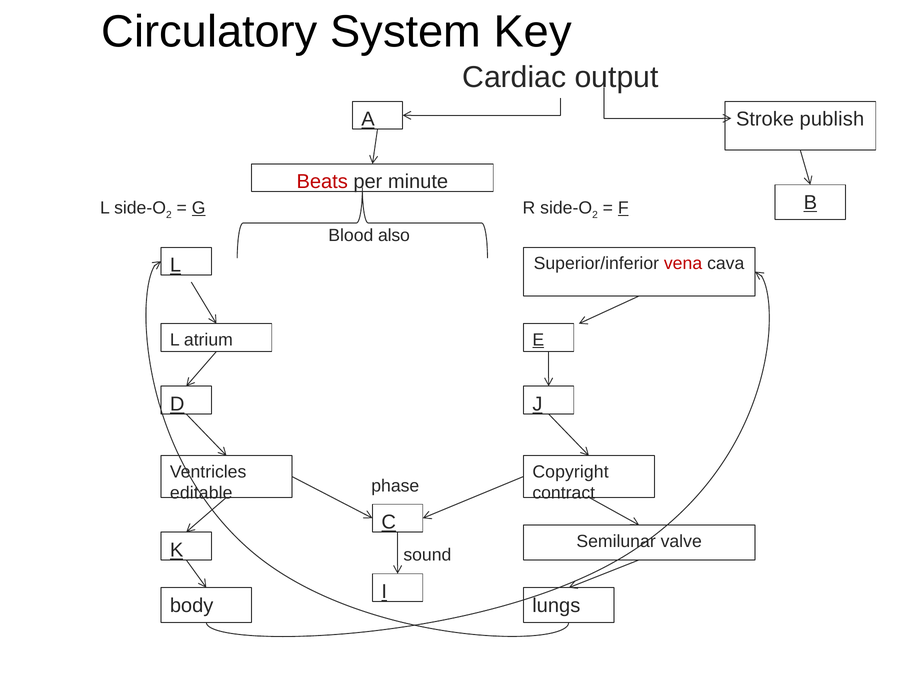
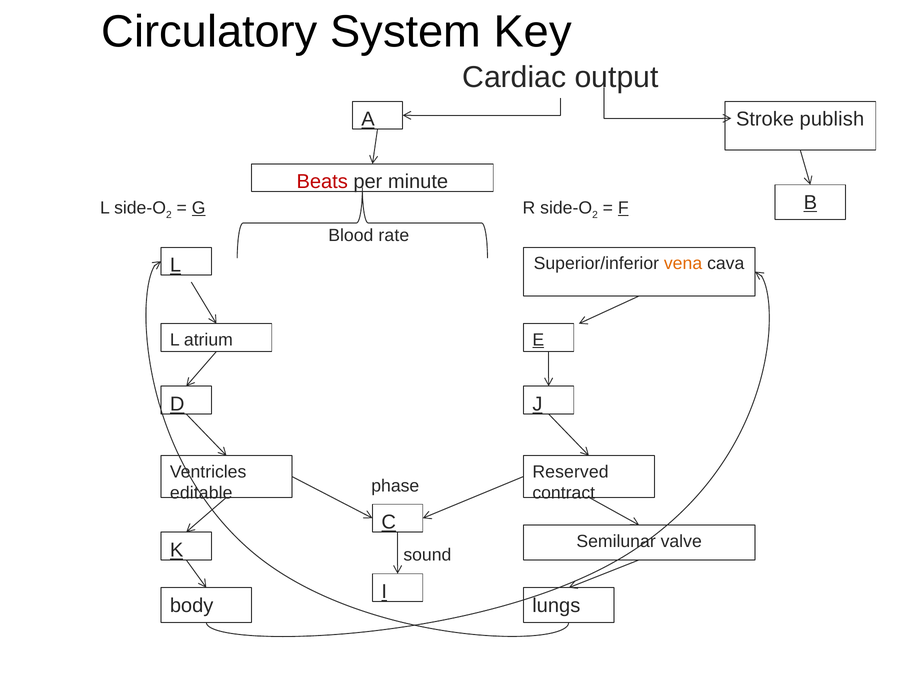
also: also -> rate (394, 236)
vena colour: red -> orange (683, 264)
Copyright: Copyright -> Reserved (571, 472)
